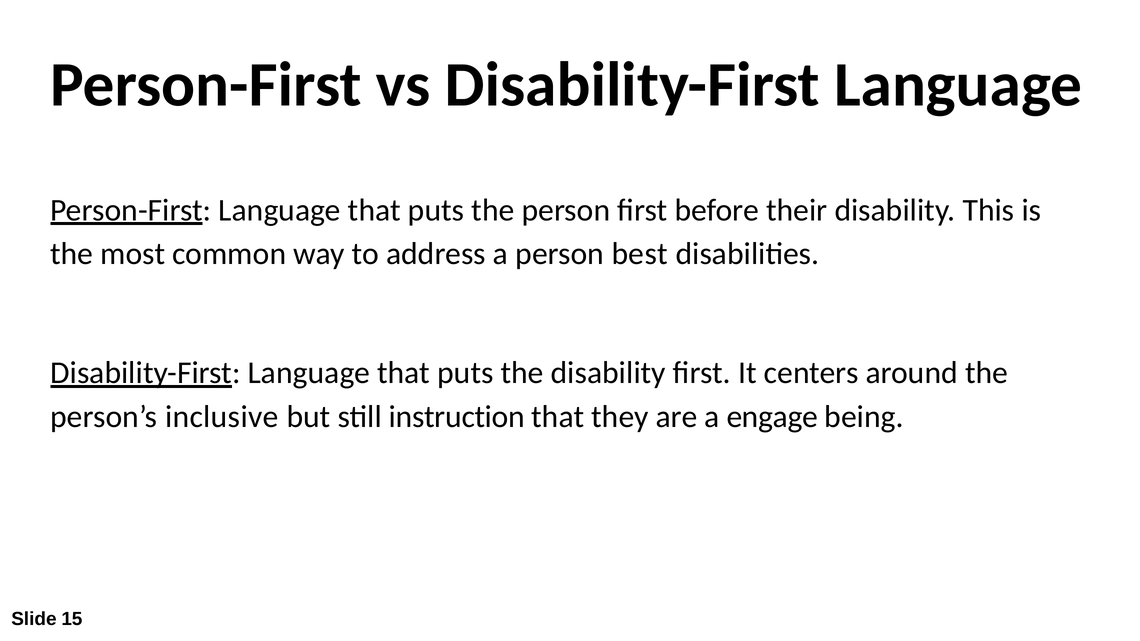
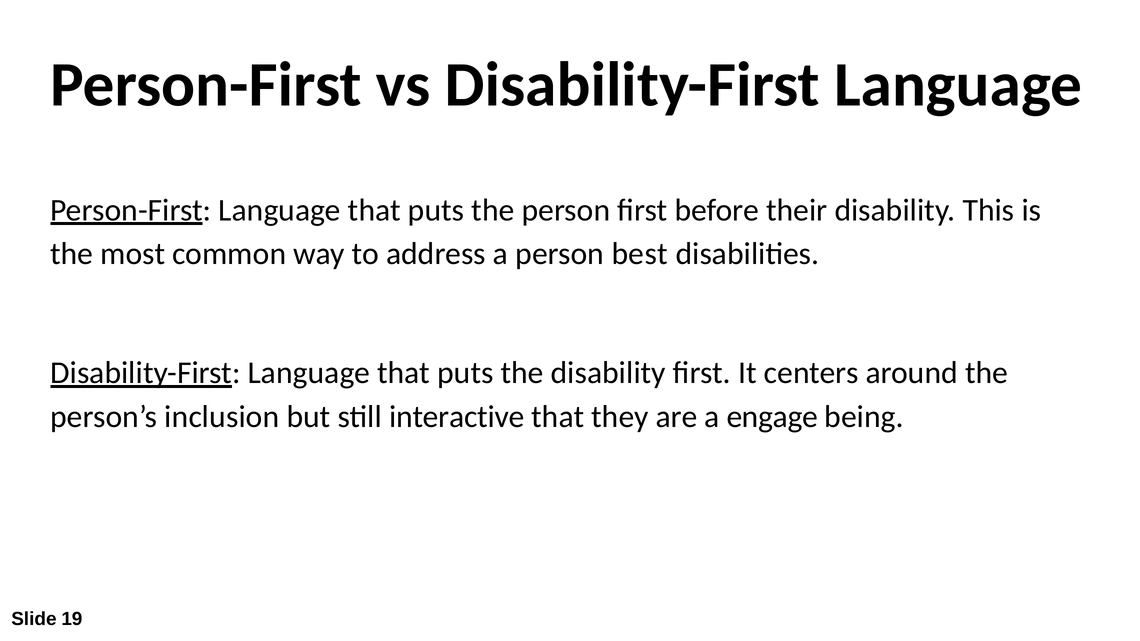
inclusive: inclusive -> inclusion (222, 417)
instruction: instruction -> interactive (457, 417)
15: 15 -> 19 (72, 619)
